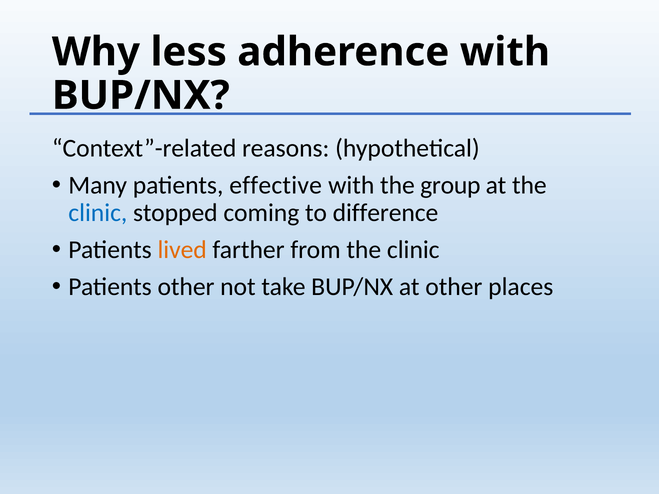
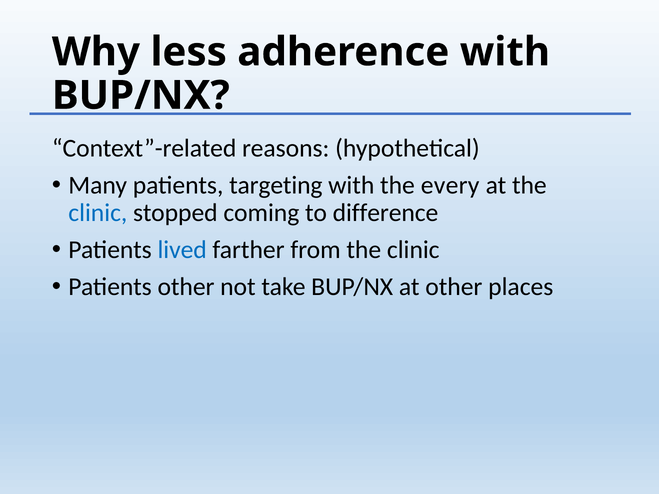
effective: effective -> targeting (276, 185)
group: group -> every (450, 185)
lived colour: orange -> blue (182, 250)
